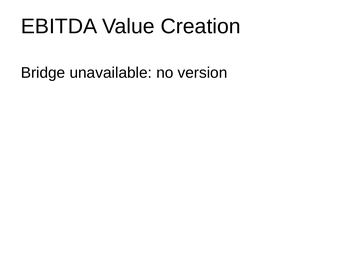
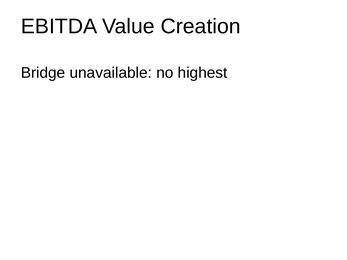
version: version -> highest (203, 73)
